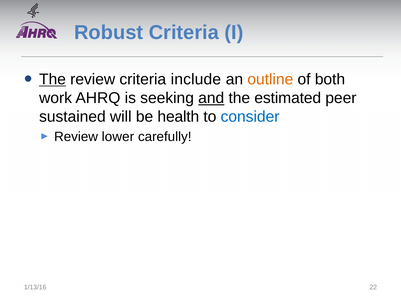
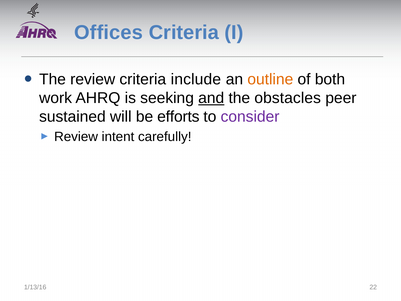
Robust: Robust -> Offices (109, 32)
The underline: present -> none (53, 79)
estimated: estimated -> obstacles (288, 98)
health: health -> efforts (178, 117)
consider colour: blue -> purple (250, 117)
lower: lower -> intent (118, 136)
